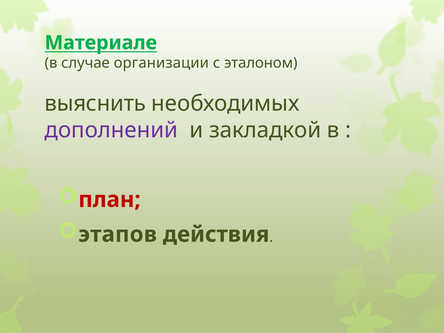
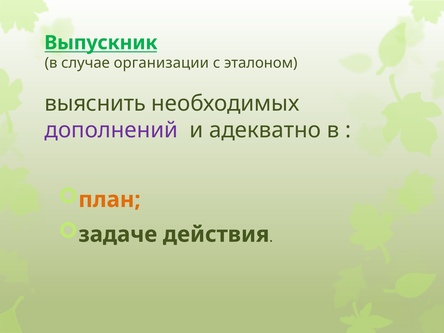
Материале: Материале -> Выпускник (101, 43)
закладкой: закладкой -> адекватно (265, 130)
план colour: red -> orange (110, 200)
этапов: этапов -> задаче (118, 234)
